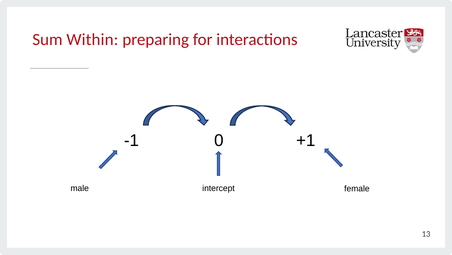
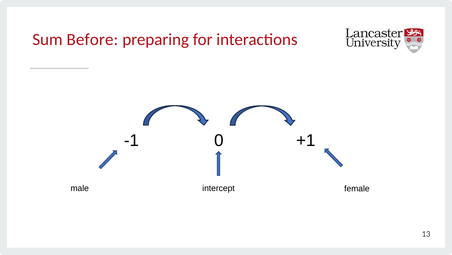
Within: Within -> Before (92, 40)
